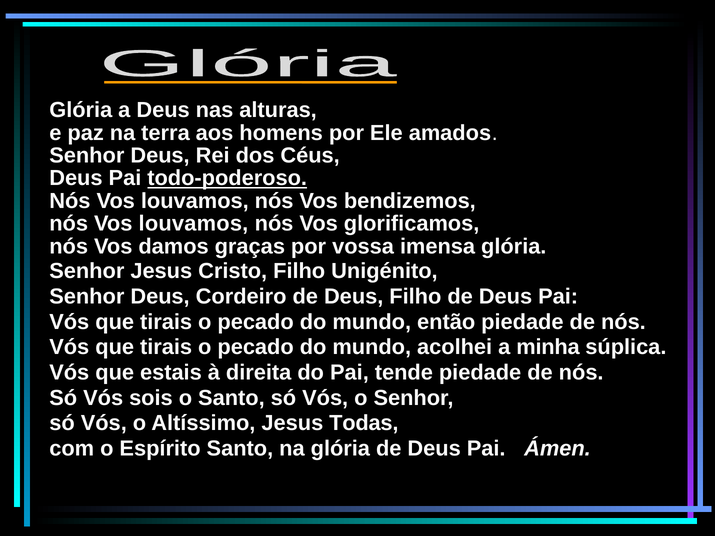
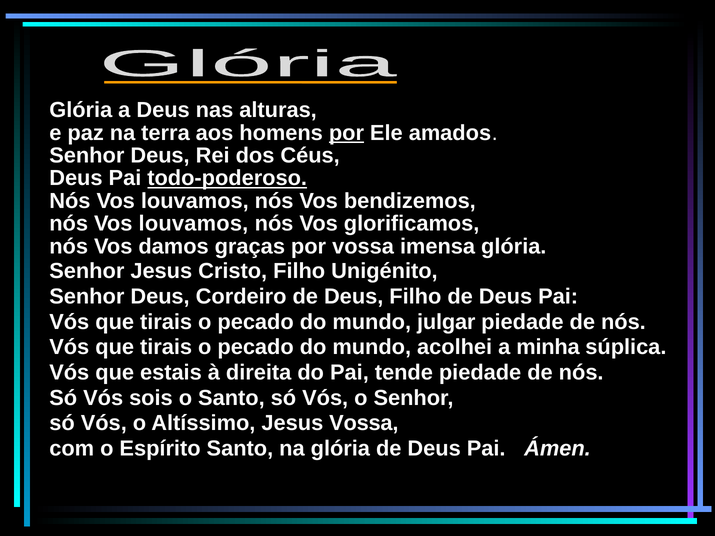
por underline: none -> present (346, 133)
então: então -> julgar (446, 322)
Jesus Todas: Todas -> Vossa (364, 423)
